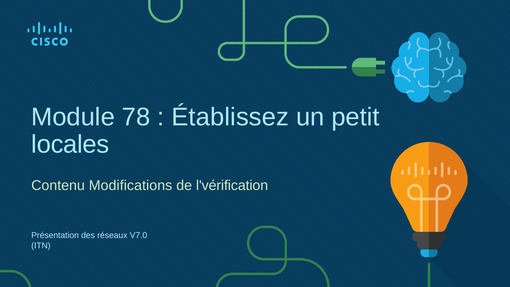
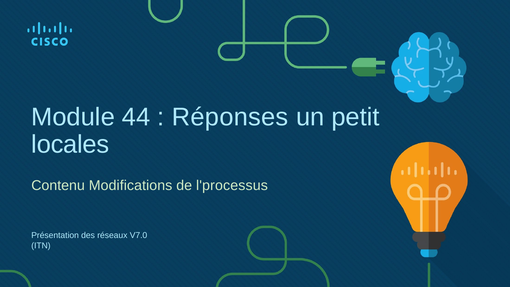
78: 78 -> 44 (136, 117)
Établissez: Établissez -> Réponses (230, 117)
l'vérification: l'vérification -> l'processus (232, 185)
